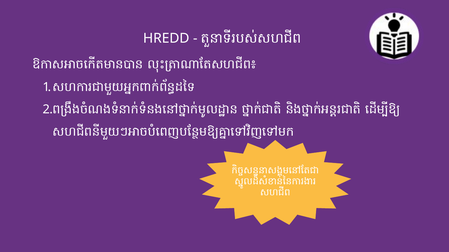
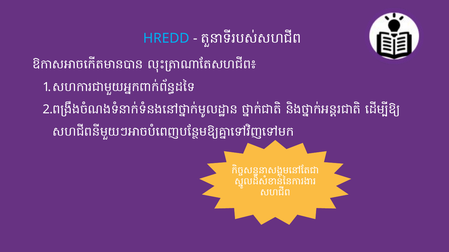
HREDD colour: white -> light blue (166, 39)
